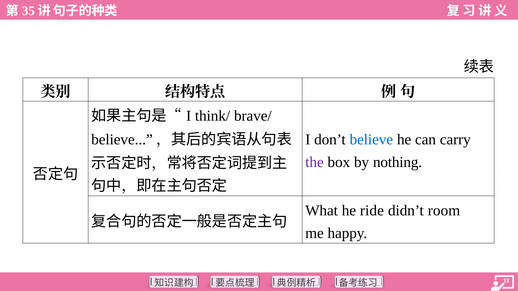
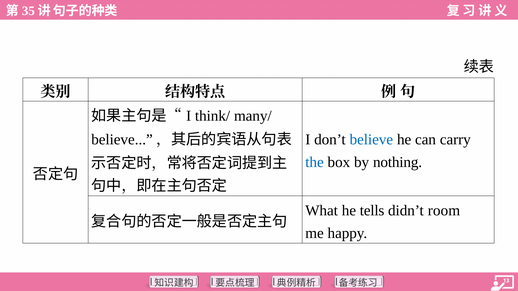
brave/: brave/ -> many/ (253, 116)
the colour: purple -> blue (315, 162)
ride: ride -> tells (372, 211)
